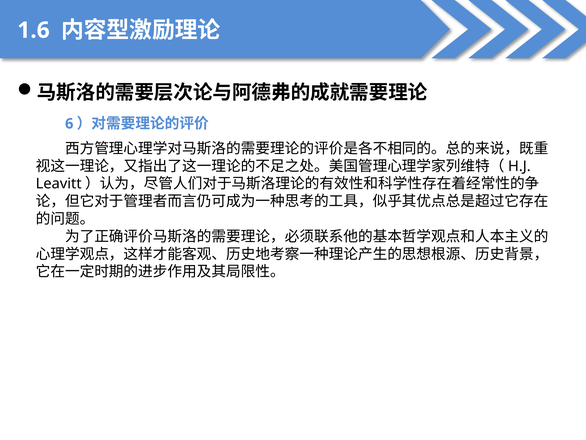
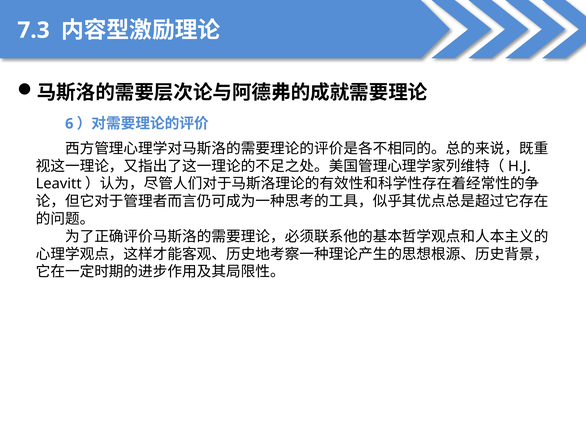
1.6: 1.6 -> 7.3 (34, 30)
